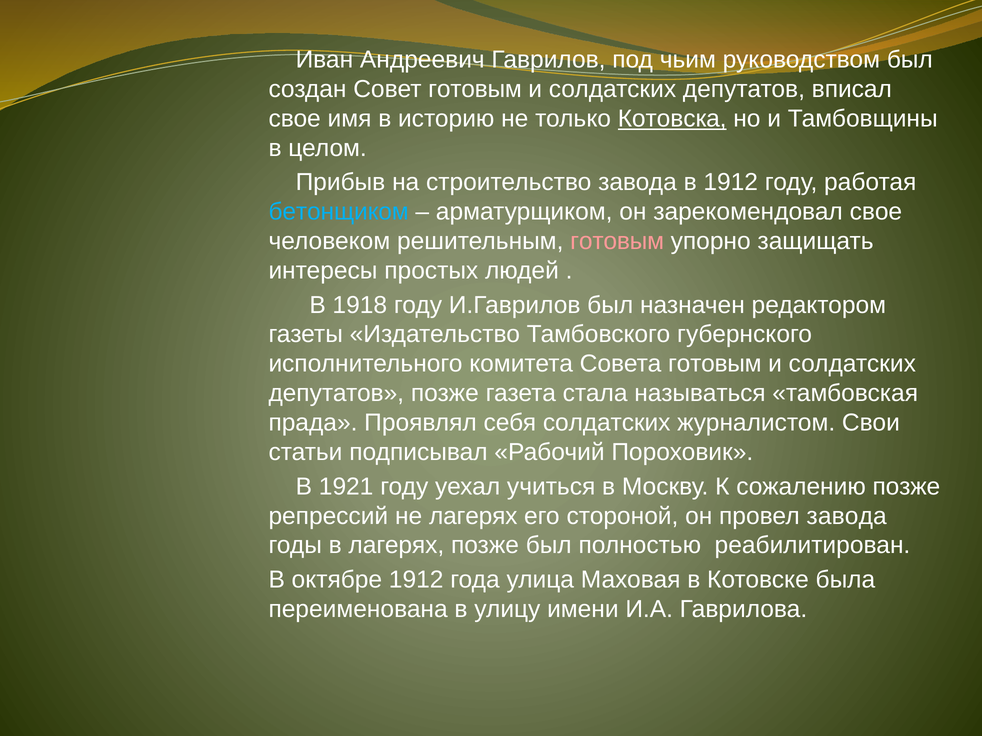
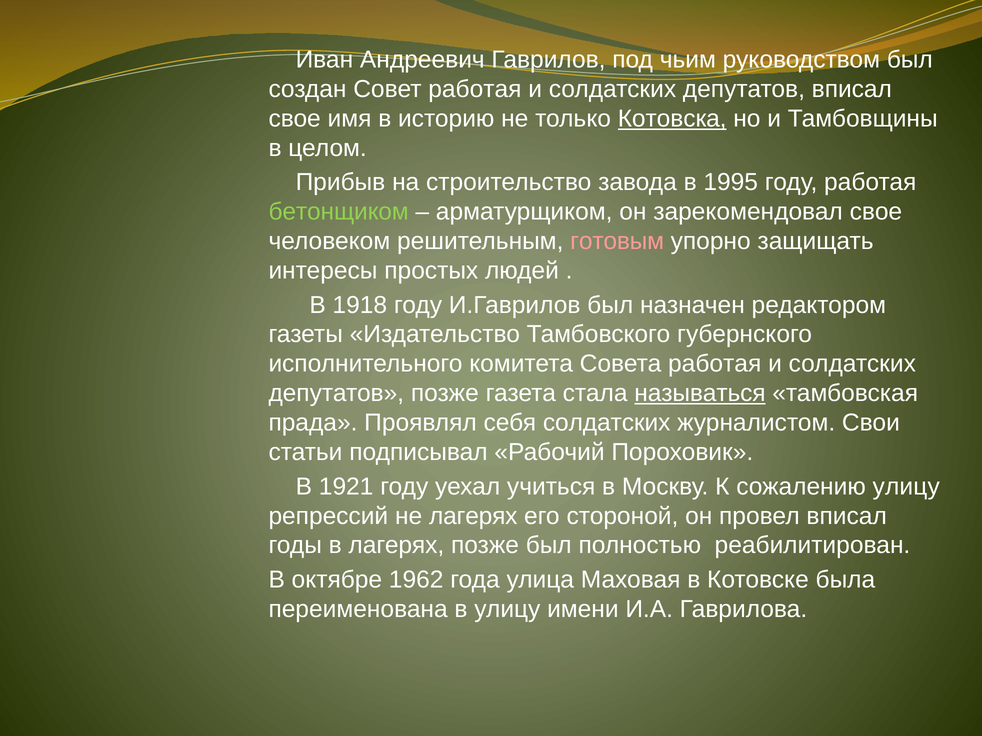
Совет готовым: готовым -> работая (475, 89)
в 1912: 1912 -> 1995 (731, 182)
бетонщиком colour: light blue -> light green (339, 212)
Совета готовым: готовым -> работая (715, 364)
называться underline: none -> present (700, 394)
сожалению позже: позже -> улицу (906, 487)
провел завода: завода -> вписал (847, 516)
октябре 1912: 1912 -> 1962 (416, 580)
